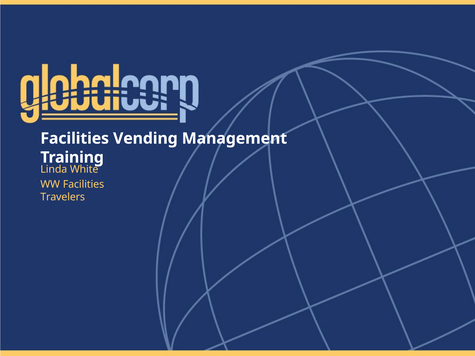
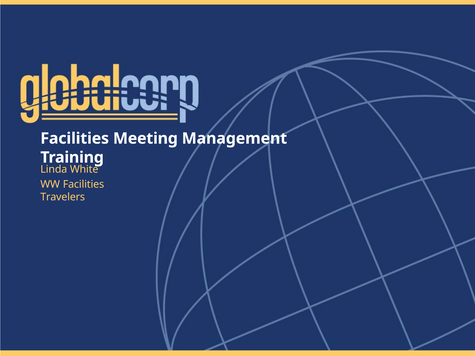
Vending: Vending -> Meeting (145, 139)
